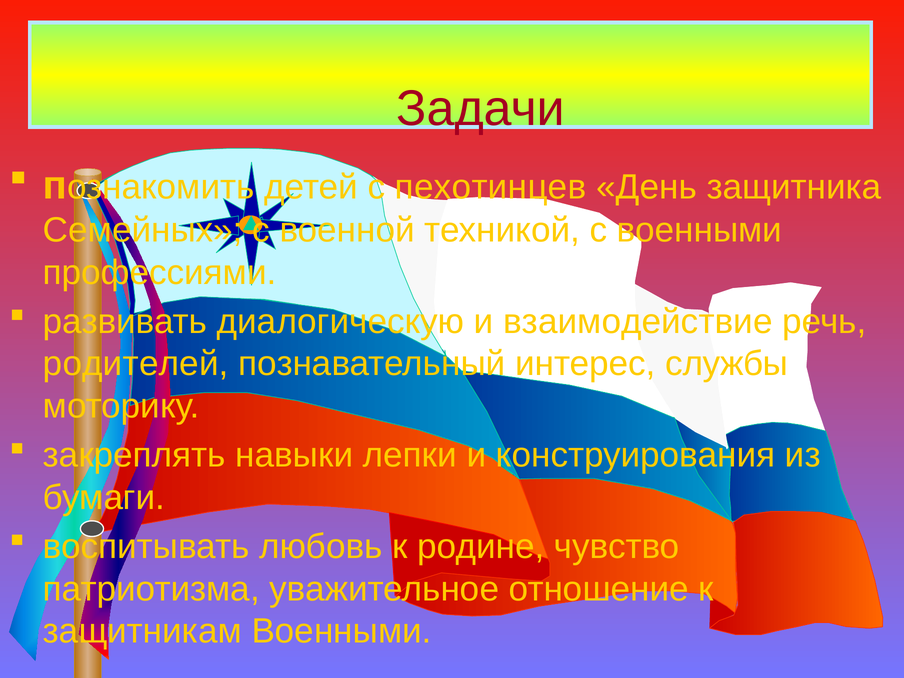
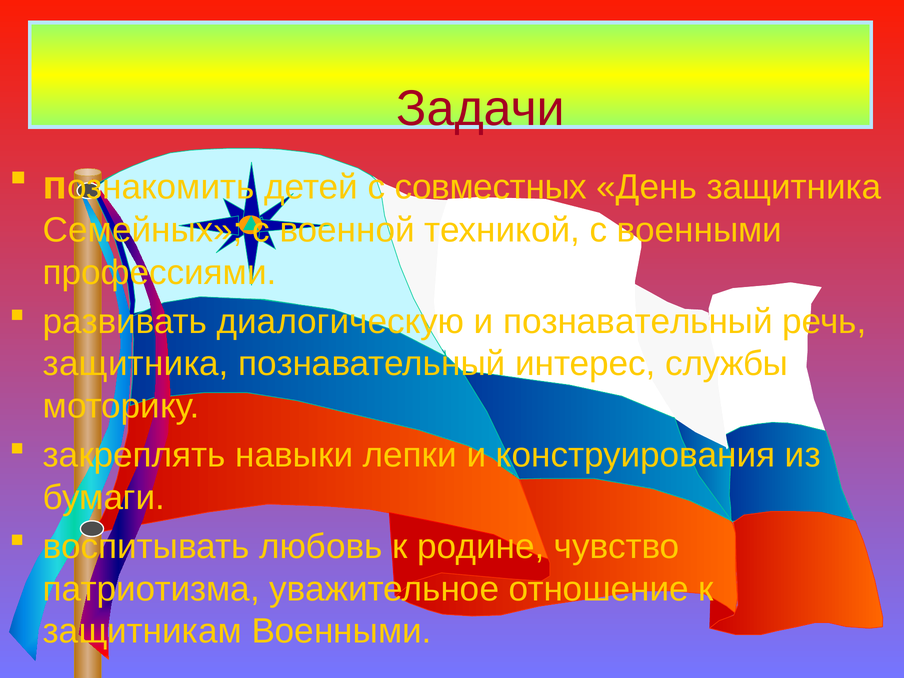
пехотинцев: пехотинцев -> совместных (491, 187)
и взаимодействие: взаимодействие -> познавательный (638, 322)
родителей: родителей -> защитника (136, 364)
